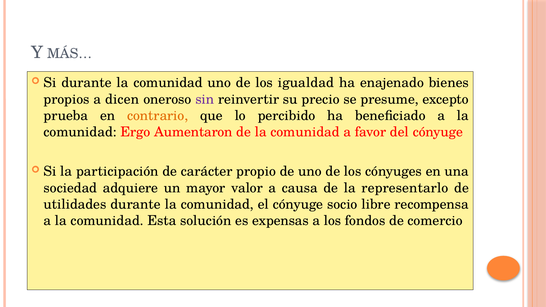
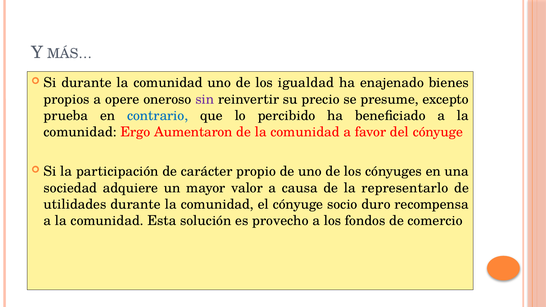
dicen: dicen -> opere (122, 99)
contrario colour: orange -> blue (158, 116)
libre: libre -> duro (376, 204)
expensas: expensas -> provecho (280, 221)
